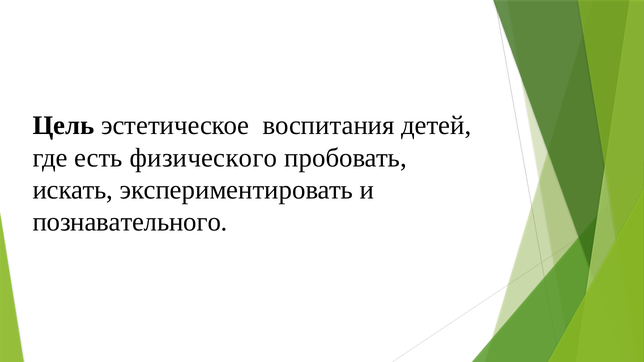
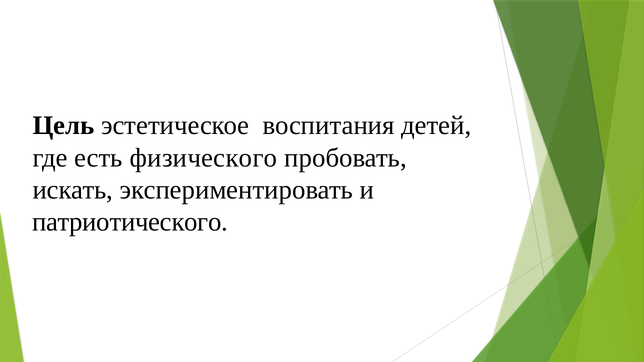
познавательного: познавательного -> патриотического (130, 222)
